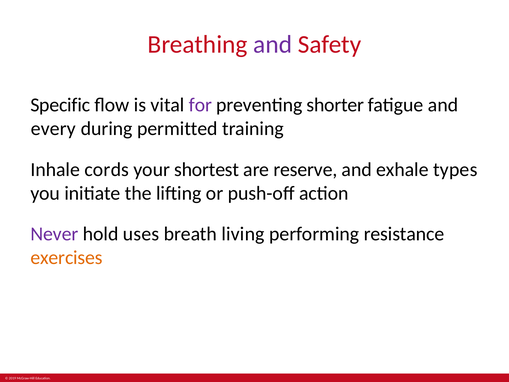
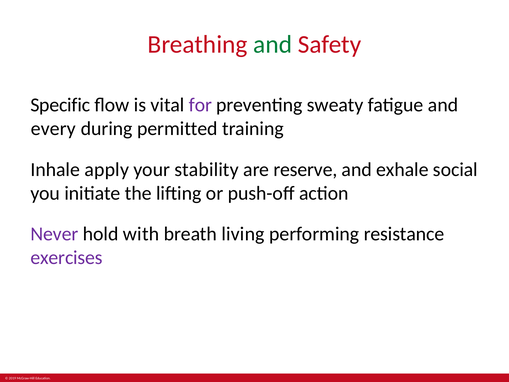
and colour: purple -> green (273, 44)
shorter: shorter -> sweaty (335, 105)
cords: cords -> apply (107, 169)
shortest: shortest -> stability (207, 169)
types: types -> social (455, 169)
uses: uses -> with (141, 234)
exercises colour: orange -> purple (67, 258)
